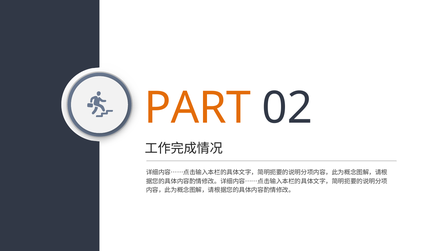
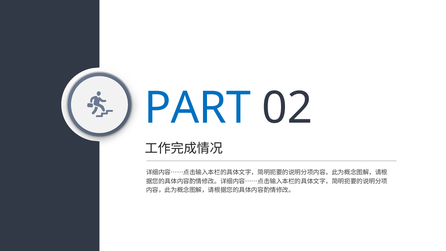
PART colour: orange -> blue (198, 108)
